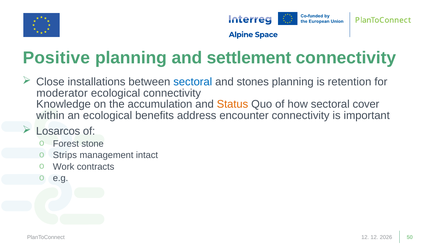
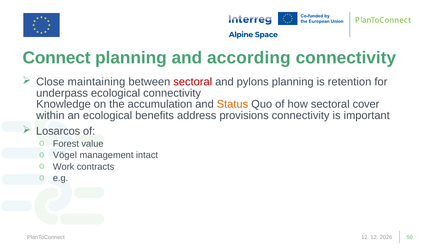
Positive: Positive -> Connect (57, 58)
settlement: settlement -> according (249, 58)
installations: installations -> maintaining (96, 82)
sectoral colour: blue -> red (193, 82)
stones: stones -> pylons (253, 82)
moderator: moderator -> underpass (62, 93)
encounter: encounter -> provisions (244, 116)
stone: stone -> value (92, 144)
Strips: Strips -> Vögel (65, 155)
